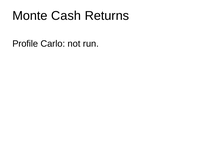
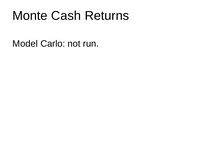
Profile: Profile -> Model (25, 43)
